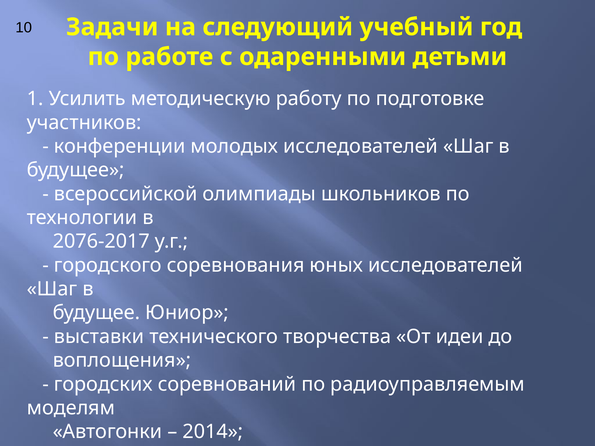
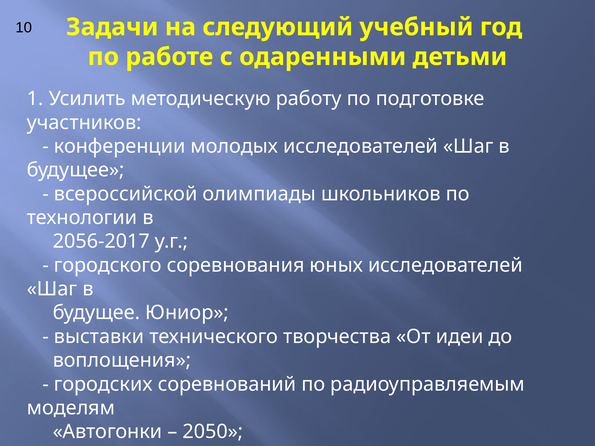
2076-2017: 2076-2017 -> 2056-2017 (101, 242)
2014: 2014 -> 2050 (213, 432)
